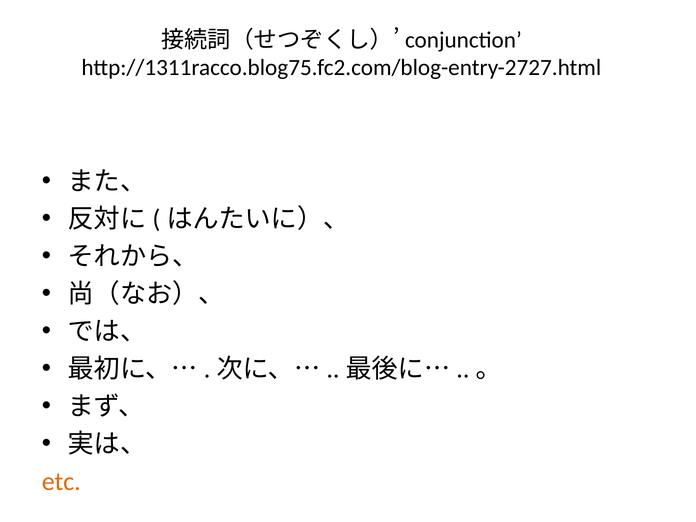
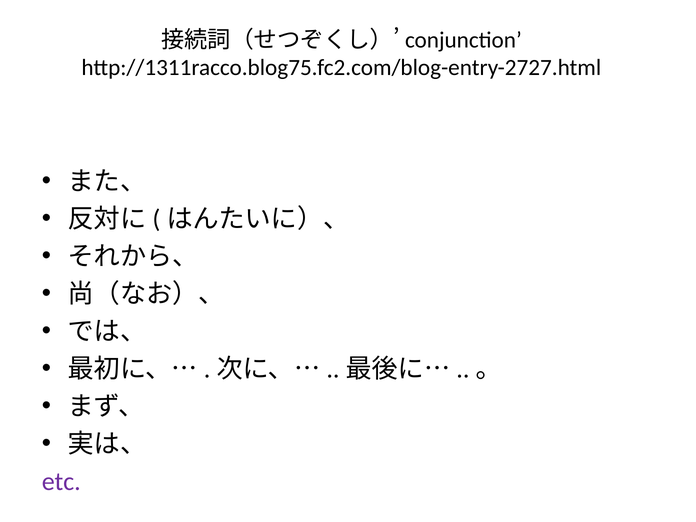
etc colour: orange -> purple (61, 482)
